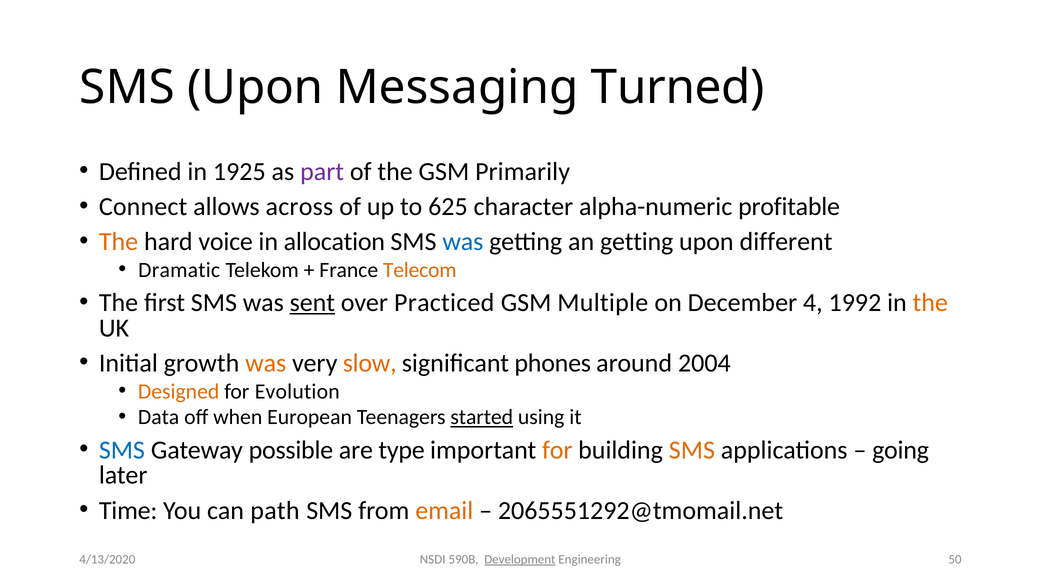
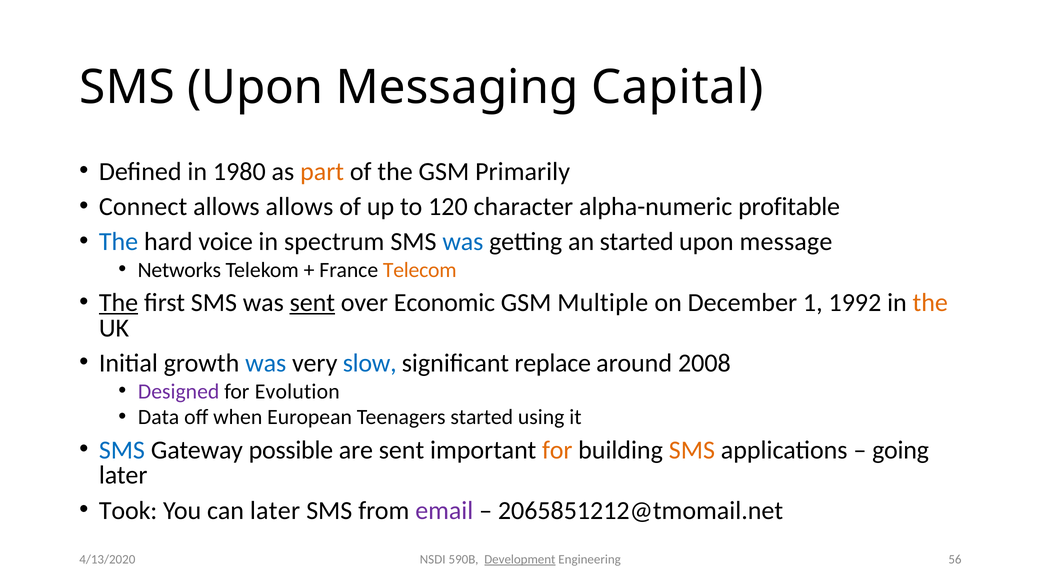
Turned: Turned -> Capital (677, 87)
1925: 1925 -> 1980 (239, 171)
part colour: purple -> orange (322, 171)
allows across: across -> allows (299, 206)
625: 625 -> 120 (448, 206)
The colour: orange -> blue (119, 241)
allocation: allocation -> spectrum (334, 241)
an getting: getting -> started (637, 241)
different: different -> message (786, 241)
Dramatic: Dramatic -> Networks (179, 270)
The underline: none -> present (119, 302)
Practiced: Practiced -> Economic (444, 302)
4: 4 -> 1 (813, 302)
was colour: orange -> blue (266, 363)
slow colour: orange -> blue (370, 363)
phones: phones -> replace (553, 363)
2004: 2004 -> 2008 (704, 363)
Designed colour: orange -> purple (179, 391)
started underline: present -> none (482, 417)
are type: type -> sent (401, 450)
Time: Time -> Took (128, 510)
can path: path -> later (275, 510)
email colour: orange -> purple (444, 510)
2065551292@tmomail.net: 2065551292@tmomail.net -> 2065851212@tmomail.net (641, 510)
50: 50 -> 56 (955, 559)
